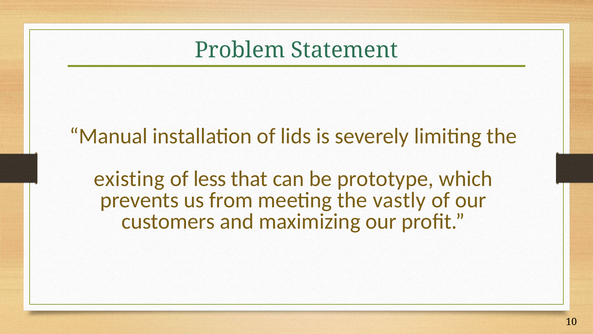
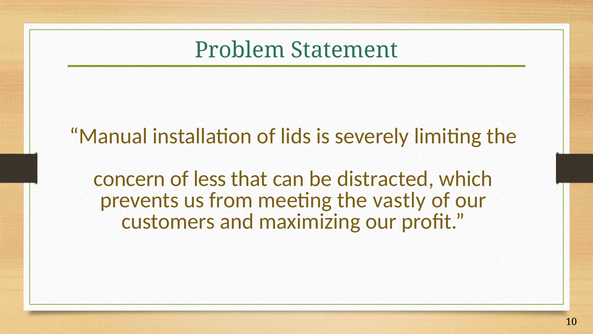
existing: existing -> concern (129, 179)
prototype: prototype -> distracted (385, 179)
